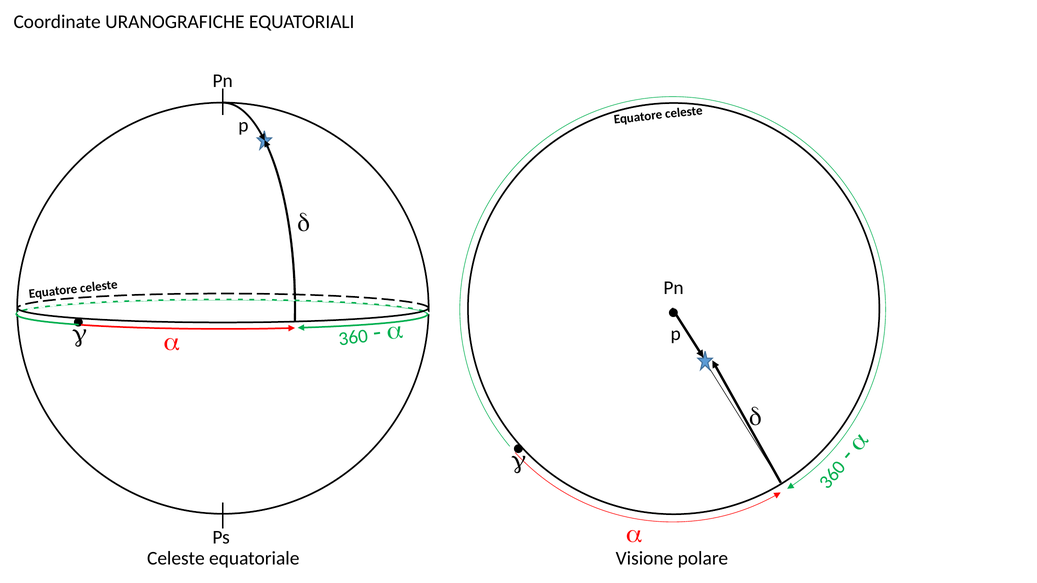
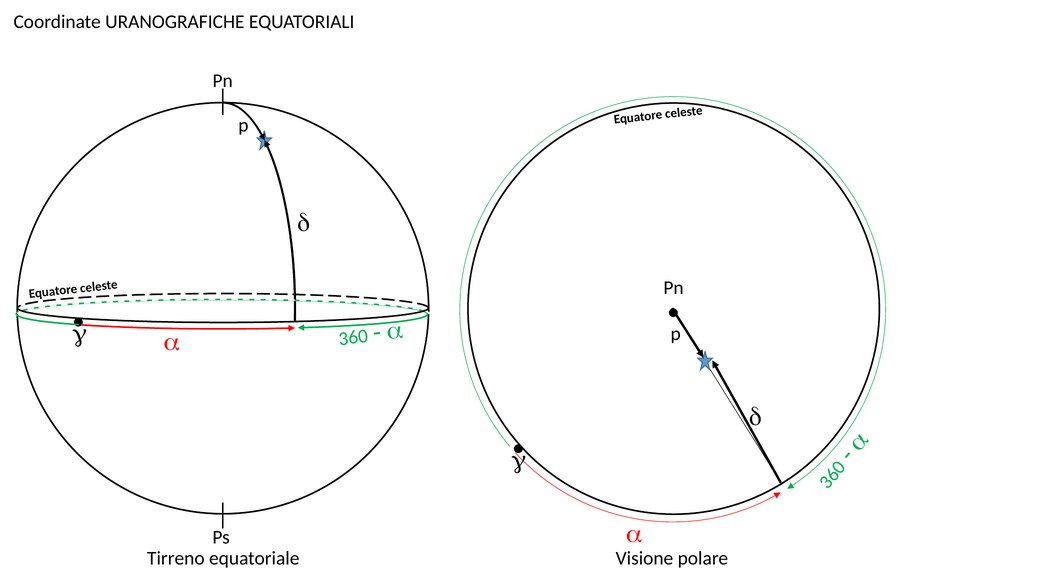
Celeste: Celeste -> Tirreno (176, 558)
